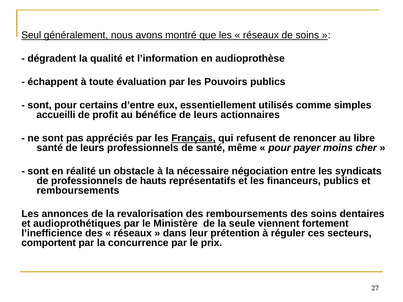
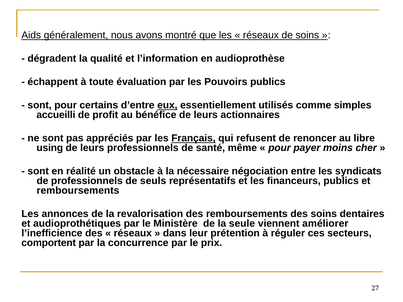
Seul: Seul -> Aids (31, 35)
eux underline: none -> present (167, 105)
santé: santé -> using (50, 148)
hauts: hauts -> seuls (153, 181)
fortement: fortement -> améliorer (325, 224)
